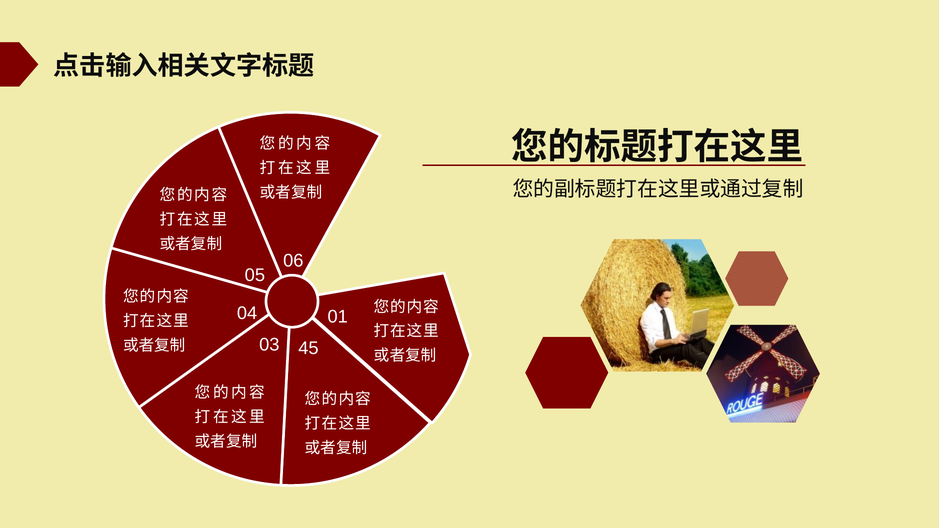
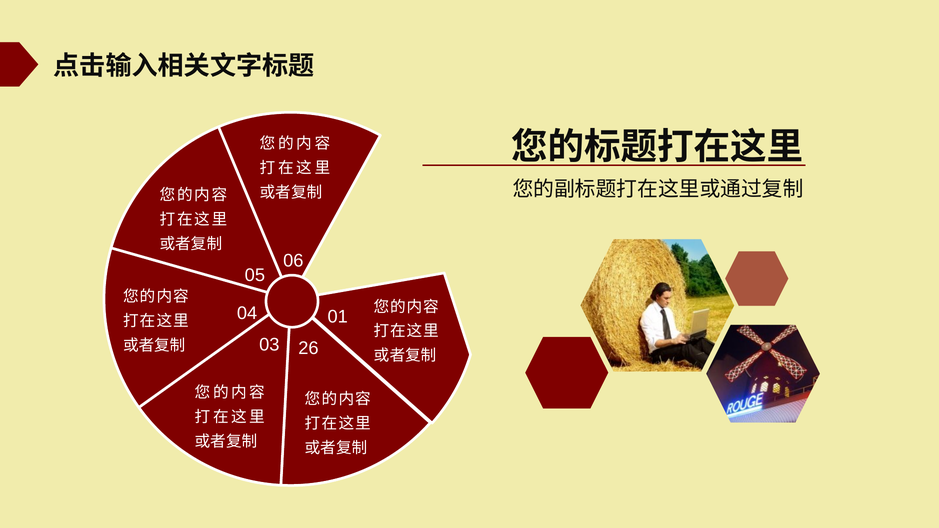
45: 45 -> 26 (308, 348)
